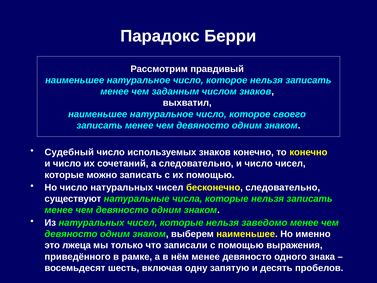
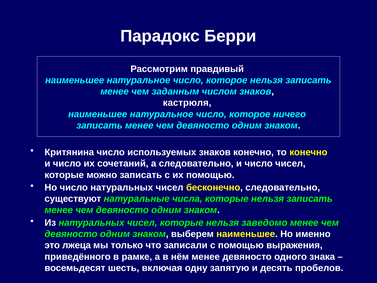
выхватил: выхватил -> кастрюля (187, 103)
своего: своего -> ничего (289, 114)
Судебный: Судебный -> Критянина (69, 152)
